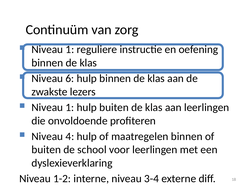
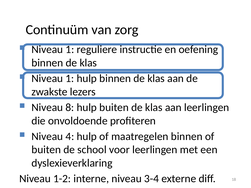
6: 6 -> 1 (70, 78)
1: 1 -> 8 (70, 108)
